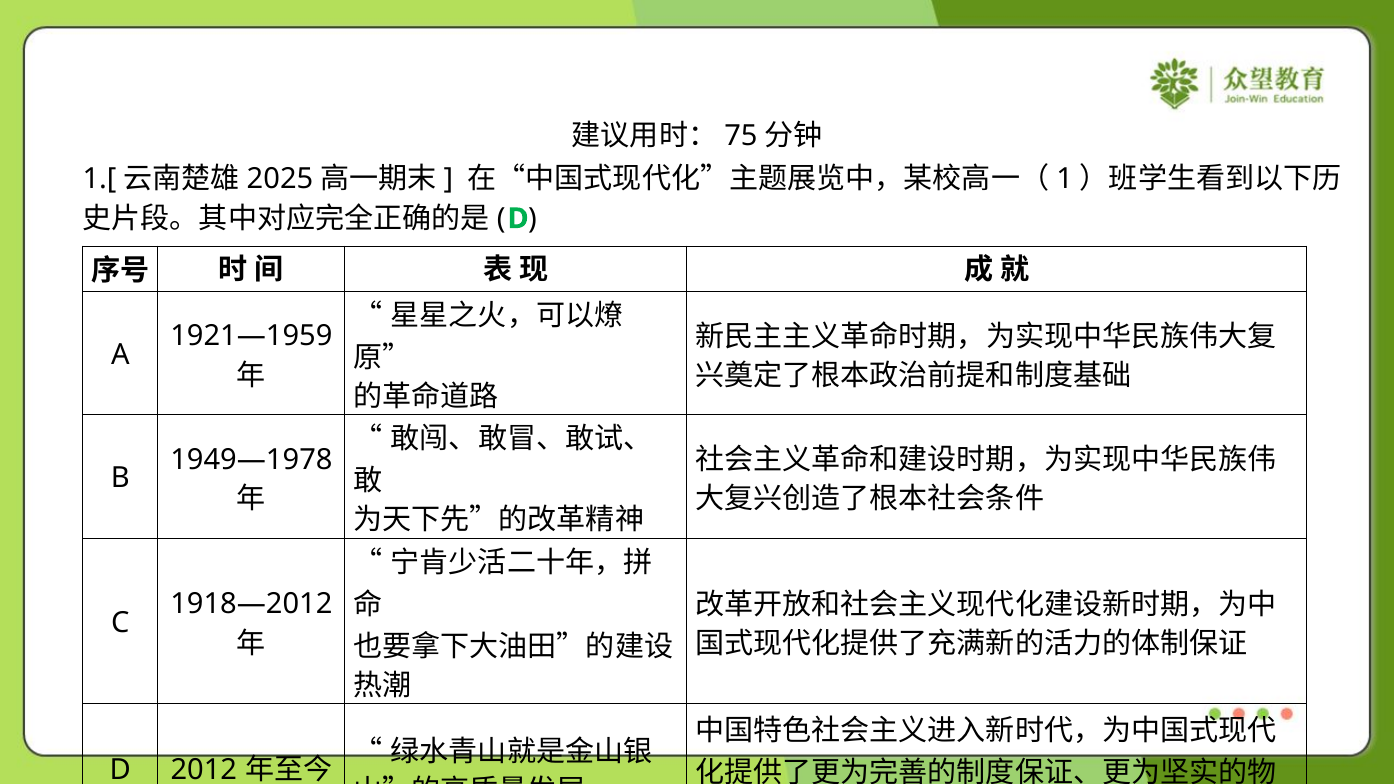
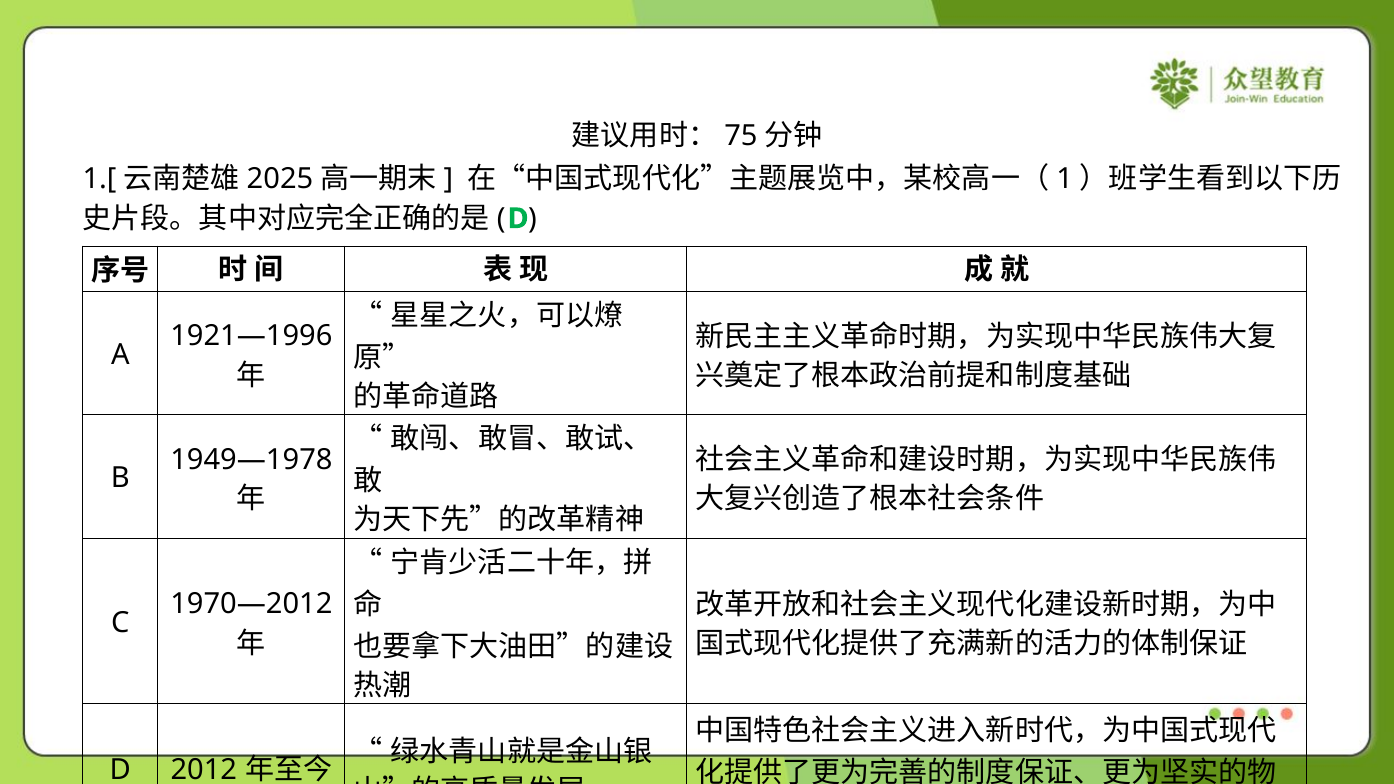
1921—1959: 1921—1959 -> 1921—1996 (251, 336)
1918—2012: 1918—2012 -> 1970—2012 (251, 604)
